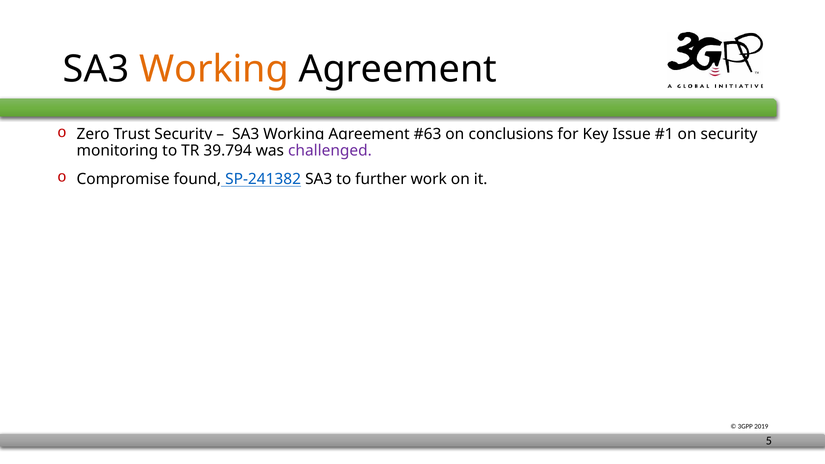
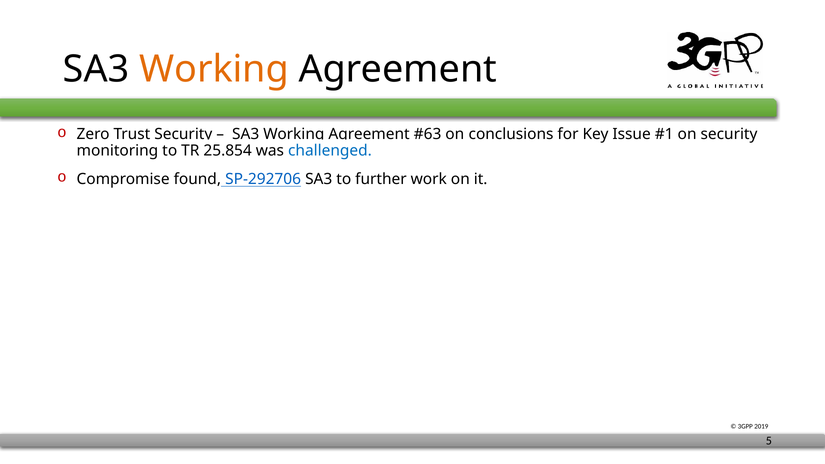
39.794: 39.794 -> 25.854 (228, 151)
challenged colour: purple -> blue (330, 151)
SP-241382: SP-241382 -> SP-292706 (263, 179)
